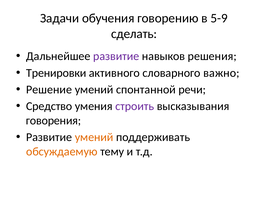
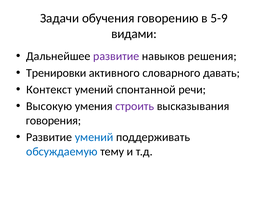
сделать: сделать -> видами (134, 34)
важно: важно -> давать (221, 73)
Решение: Решение -> Контекст (49, 90)
Средство: Средство -> Высокую (49, 106)
умений colour: orange -> blue (94, 137)
обсуждаемую colour: orange -> blue (62, 152)
